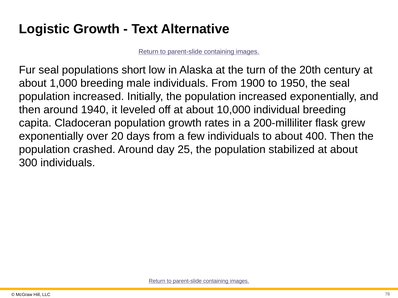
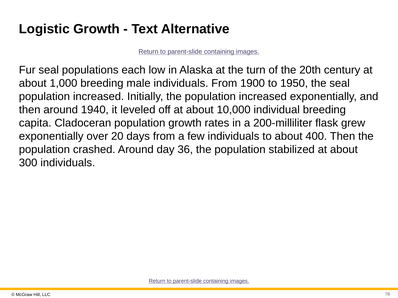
short: short -> each (134, 70)
25: 25 -> 36 (185, 150)
